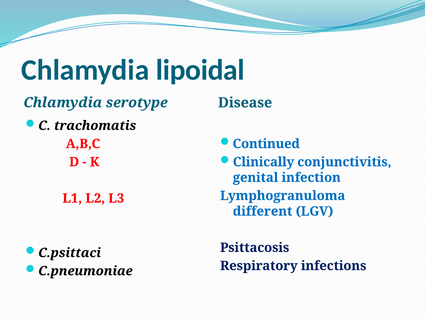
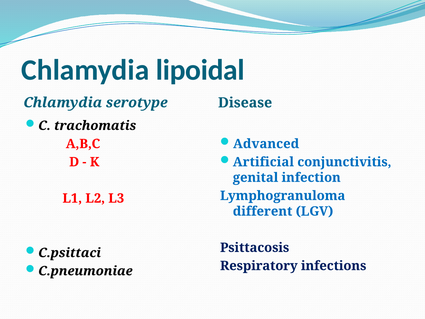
Continued: Continued -> Advanced (266, 144)
Clinically: Clinically -> Artificial (263, 162)
